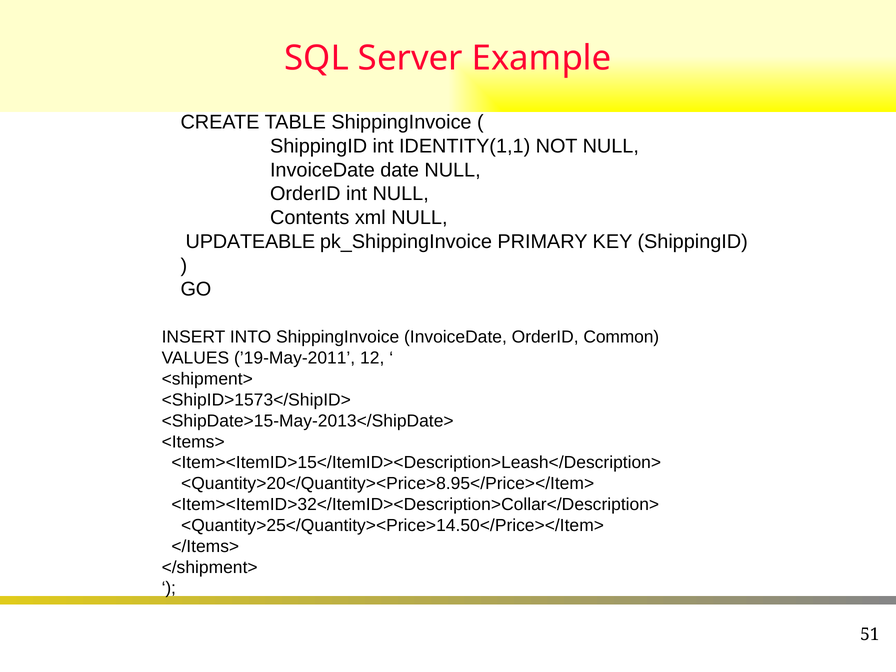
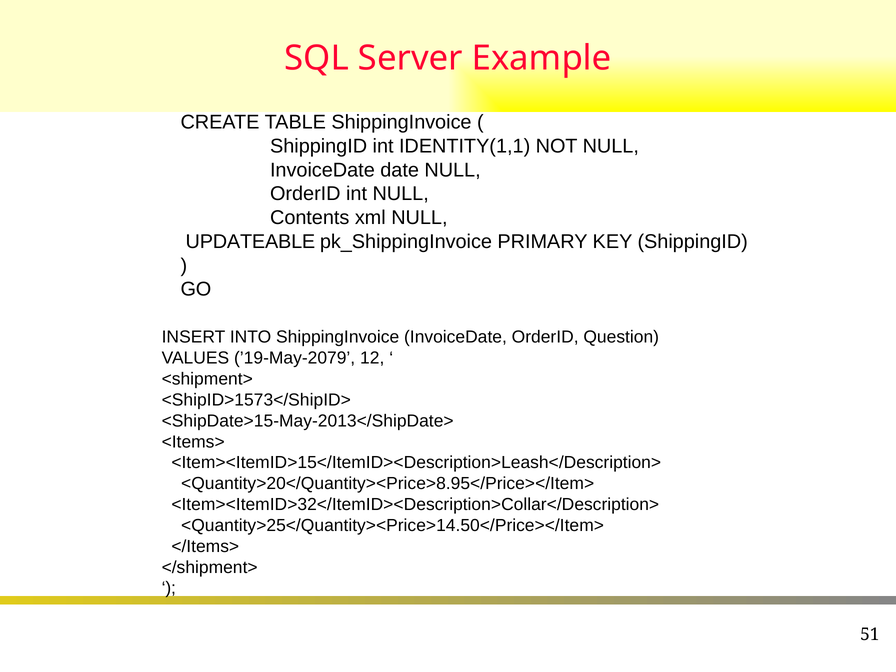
Common: Common -> Question (621, 337)
’19-May-2011: ’19-May-2011 -> ’19-May-2079 (295, 358)
